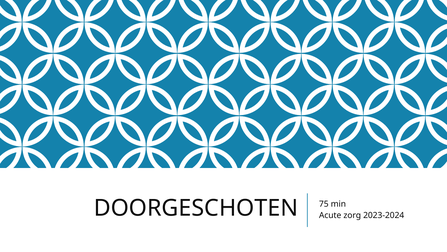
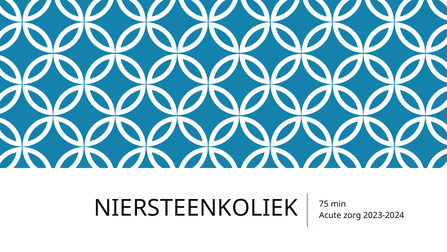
DOORGESCHOTEN: DOORGESCHOTEN -> NIERSTEENKOLIEK (196, 208)
